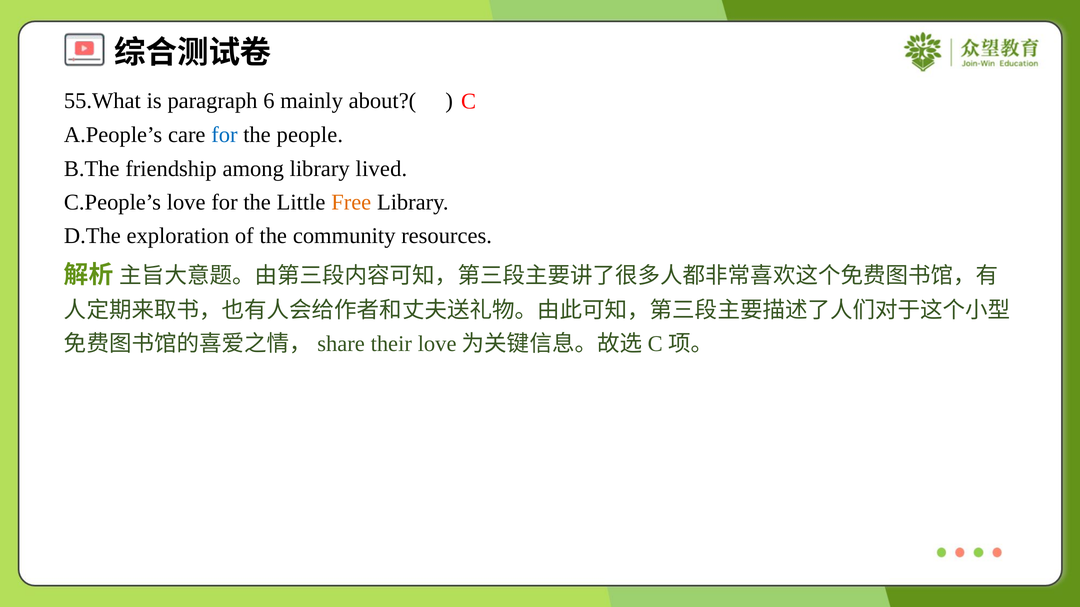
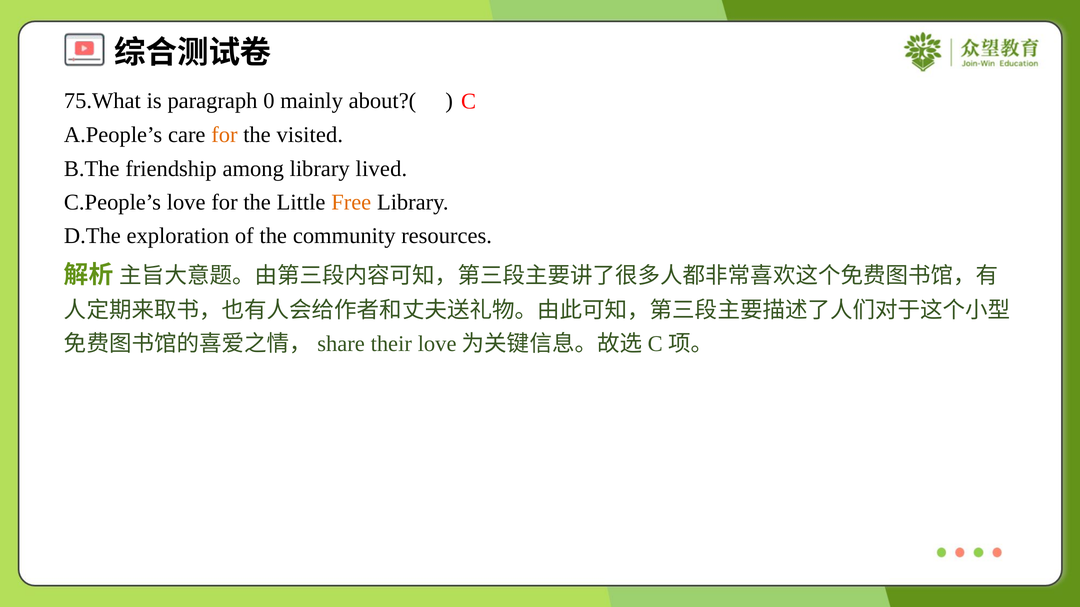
55.What: 55.What -> 75.What (102, 101)
6: 6 -> 0 (269, 101)
for colour: blue -> orange (224, 135)
people: people -> visited (310, 135)
